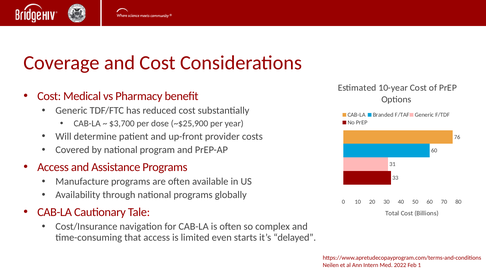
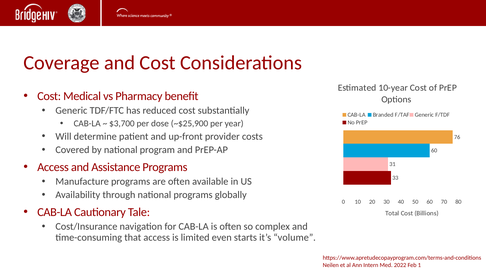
delayed: delayed -> volume (295, 238)
